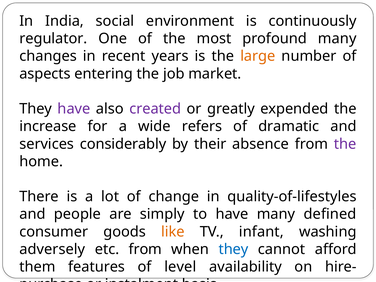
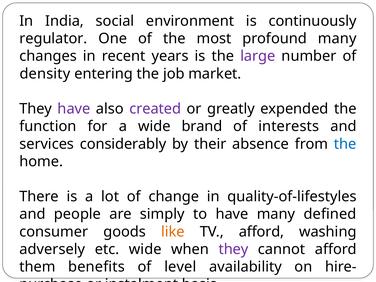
large colour: orange -> purple (258, 56)
aspects: aspects -> density (45, 74)
increase: increase -> function (48, 126)
refers: refers -> brand (202, 126)
dramatic: dramatic -> interests (289, 126)
the colour: purple -> blue (345, 144)
TV infant: infant -> afford (261, 232)
etc from: from -> wide (145, 249)
they colour: blue -> purple (233, 249)
features: features -> benefits (97, 267)
